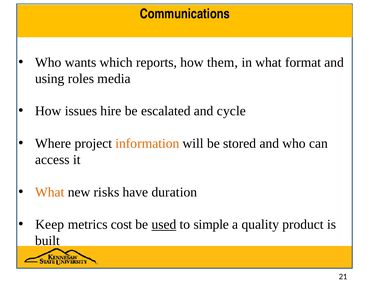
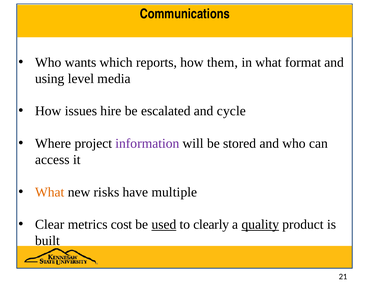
roles: roles -> level (81, 79)
information colour: orange -> purple (147, 144)
duration: duration -> multiple (174, 192)
Keep: Keep -> Clear (50, 225)
simple: simple -> clearly (211, 225)
quality underline: none -> present (260, 225)
